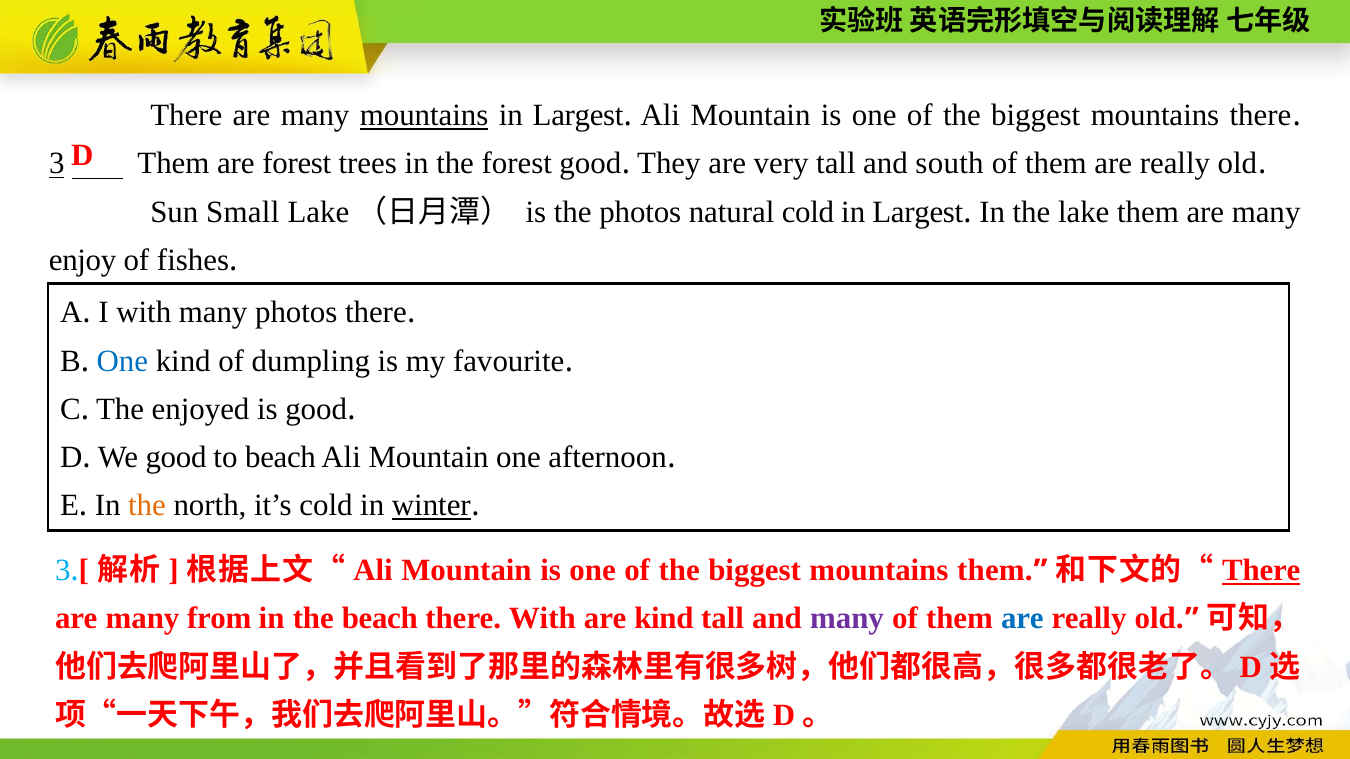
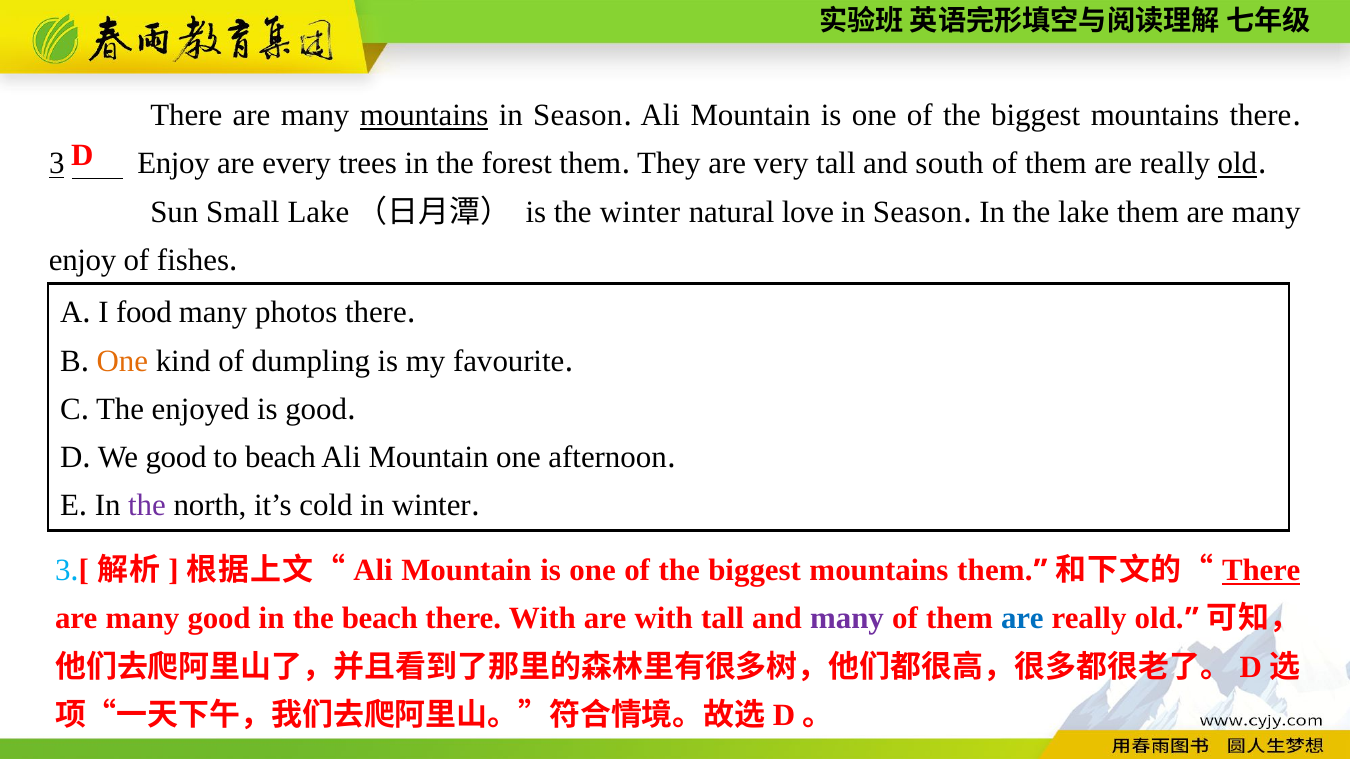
Largest: Largest -> Season (578, 115)
3 Them: Them -> Enjoy (174, 164)
are forest: forest -> every (297, 164)
forest good: good -> them (590, 164)
old underline: none -> present (1237, 164)
the photos: photos -> winter (640, 212)
natural cold: cold -> love (808, 212)
Largest: Largest -> Season (917, 212)
I with: with -> food (144, 313)
One colour: blue -> orange (122, 361)
the colour: orange -> purple (147, 506)
winter underline: present -> none (431, 506)
many from: from -> good (219, 619)
are kind: kind -> with (664, 619)
